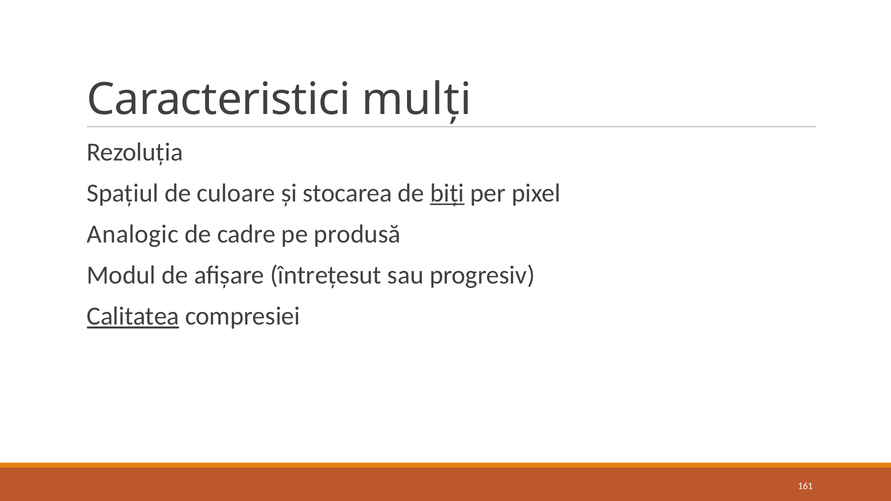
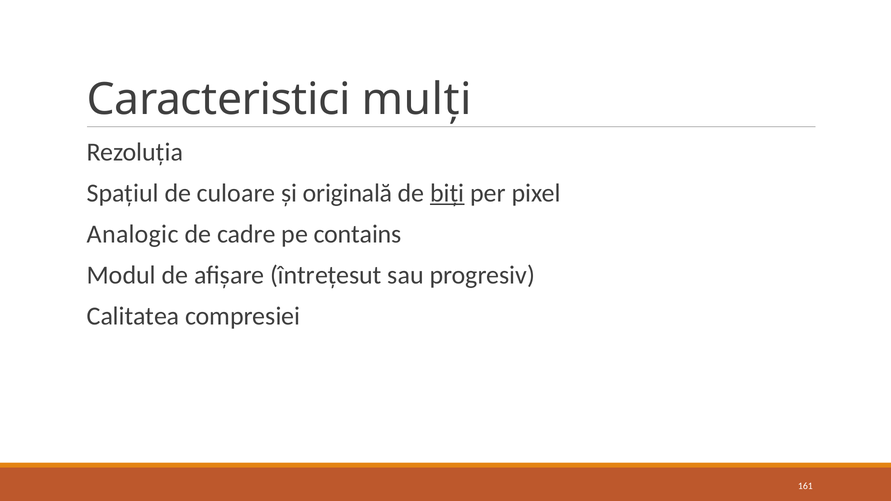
stocarea: stocarea -> originală (348, 193)
produsă: produsă -> contains (358, 234)
Calitatea underline: present -> none (133, 316)
